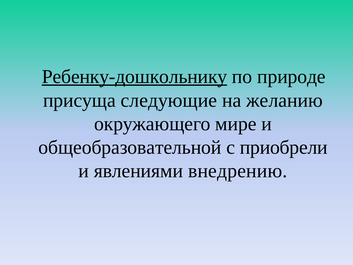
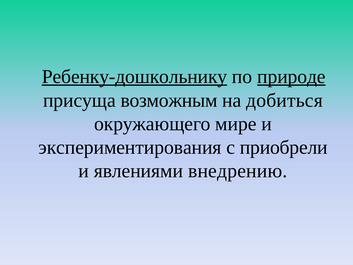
природе underline: none -> present (291, 77)
следующие: следующие -> возможным (169, 100)
желанию: желанию -> добиться (284, 100)
общеобразовательной: общеобразовательной -> экспериментирования (130, 147)
